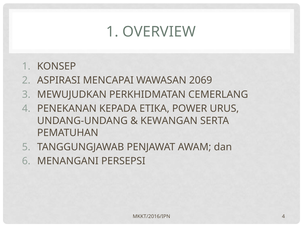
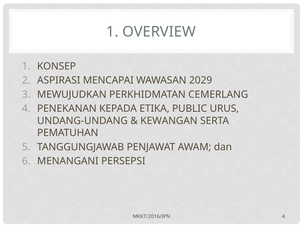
2069: 2069 -> 2029 (201, 80)
POWER: POWER -> PUBLIC (190, 109)
